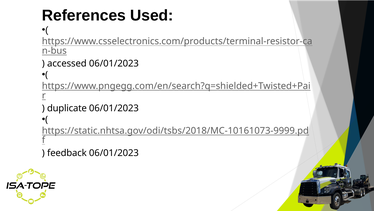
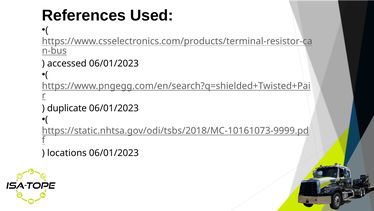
feedback: feedback -> locations (67, 152)
